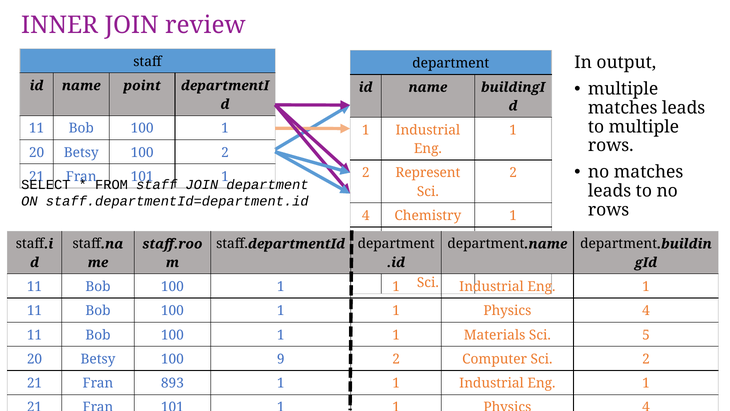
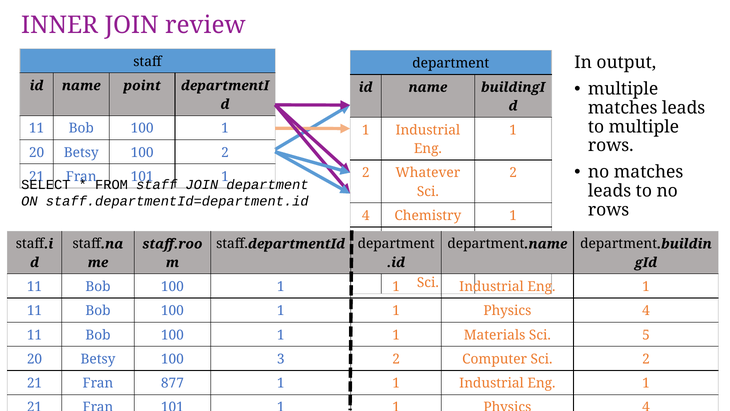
Represent: Represent -> Whatever (428, 173)
9: 9 -> 3 (281, 359)
893: 893 -> 877 (172, 383)
